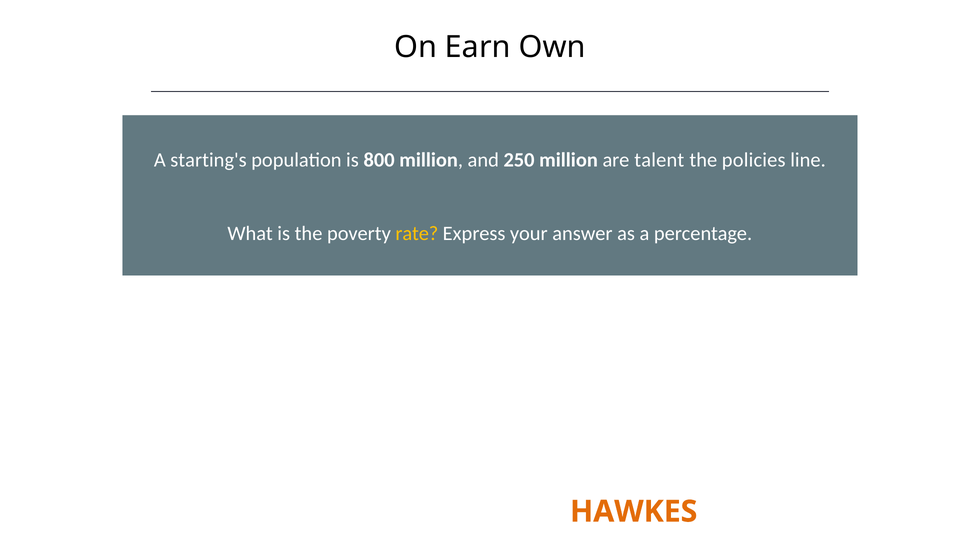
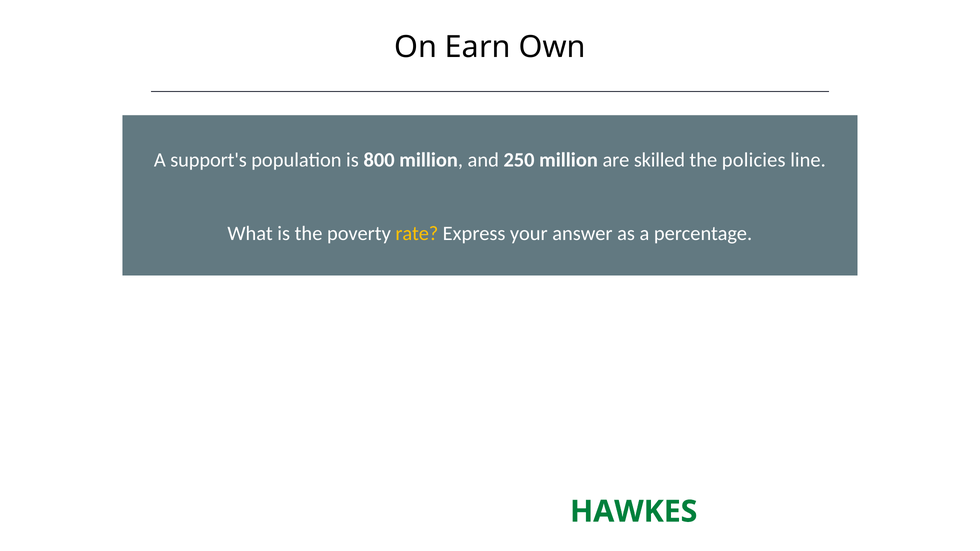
starting's: starting's -> support's (209, 160)
talent: talent -> skilled (659, 160)
HAWKES colour: orange -> green (634, 512)
